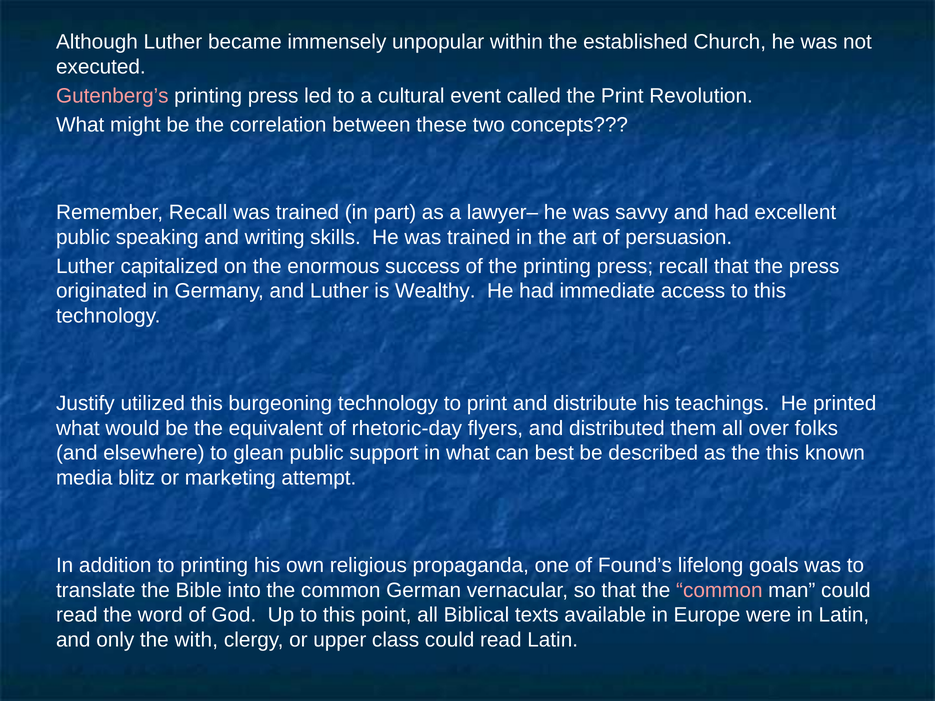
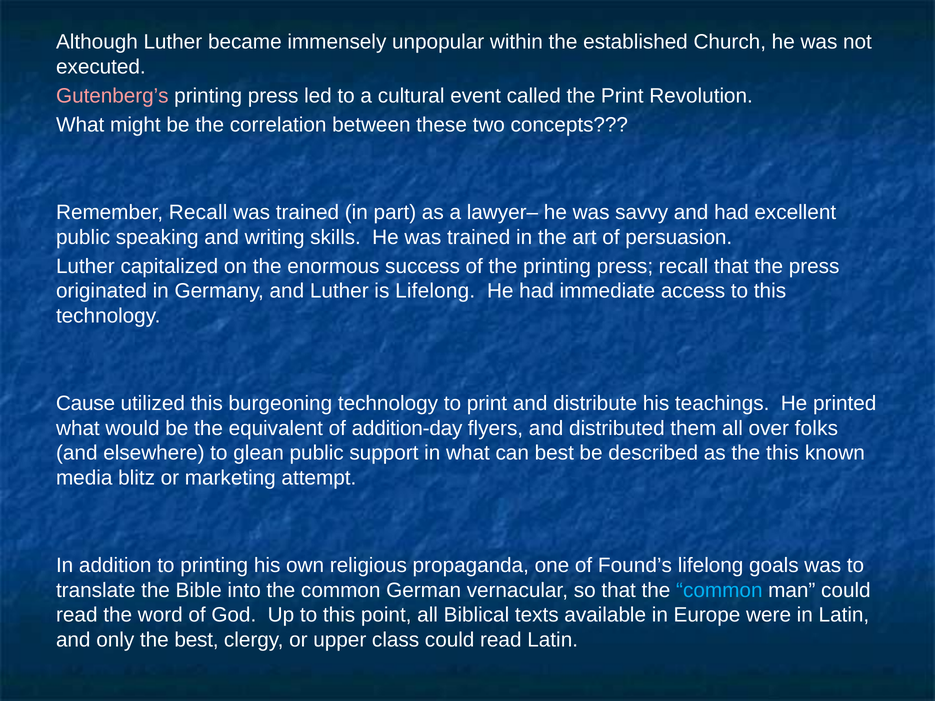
is Wealthy: Wealthy -> Lifelong (435, 291)
Justify: Justify -> Cause (85, 403)
rhetoric-day: rhetoric-day -> addition-day (407, 428)
common colour: pink -> light blue (719, 590)
the with: with -> best (196, 640)
